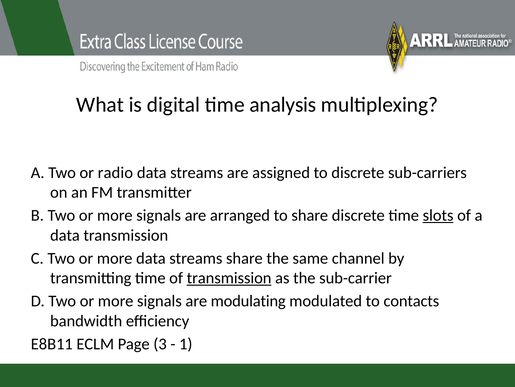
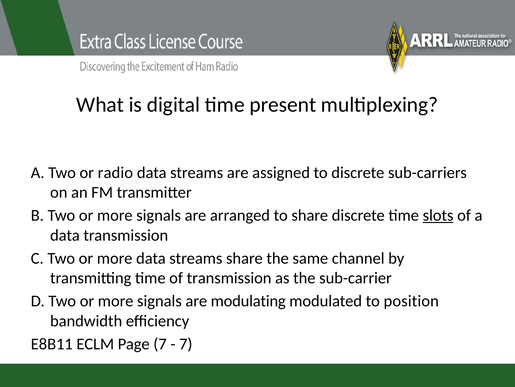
analysis: analysis -> present (283, 104)
transmission underline: present -> none (229, 278)
contacts: contacts -> position (411, 301)
Page 3: 3 -> 7 (160, 343)
1: 1 -> 7 (186, 343)
